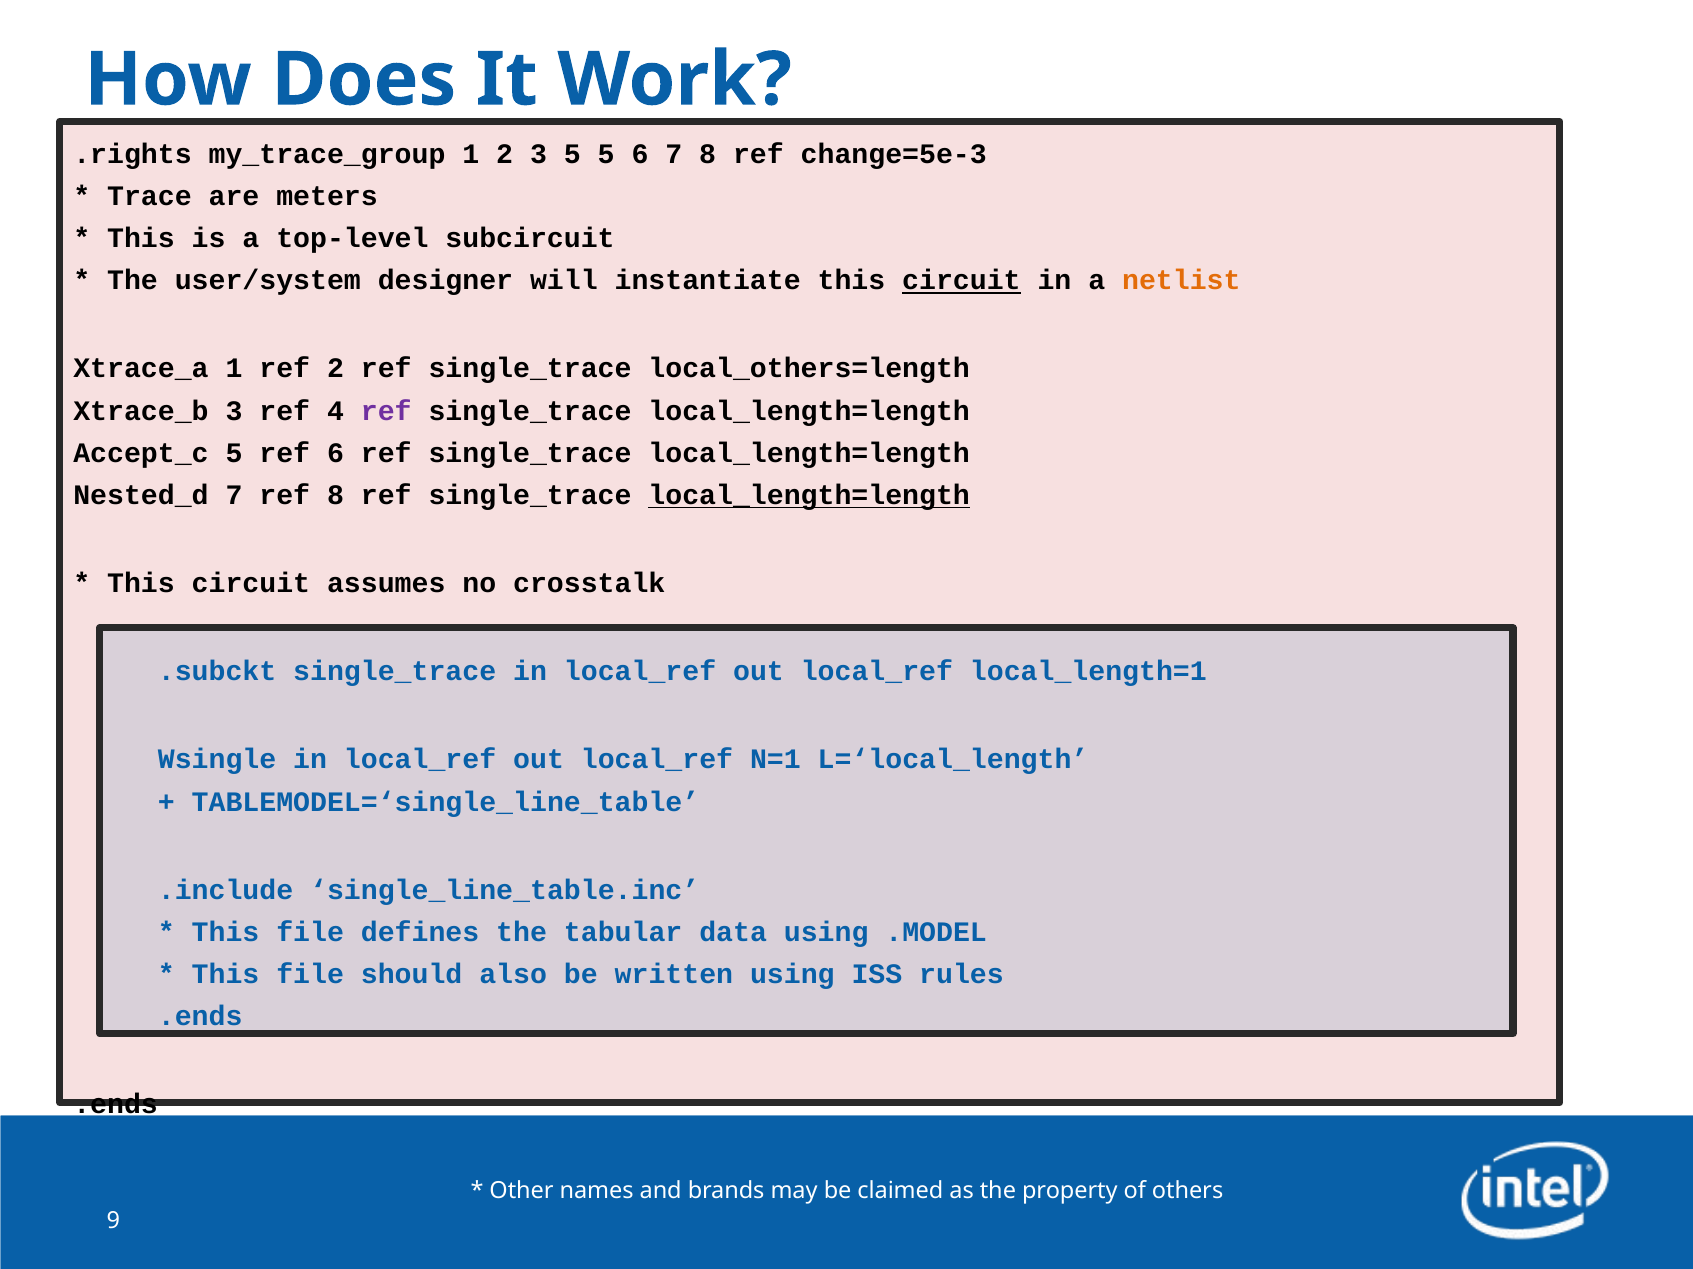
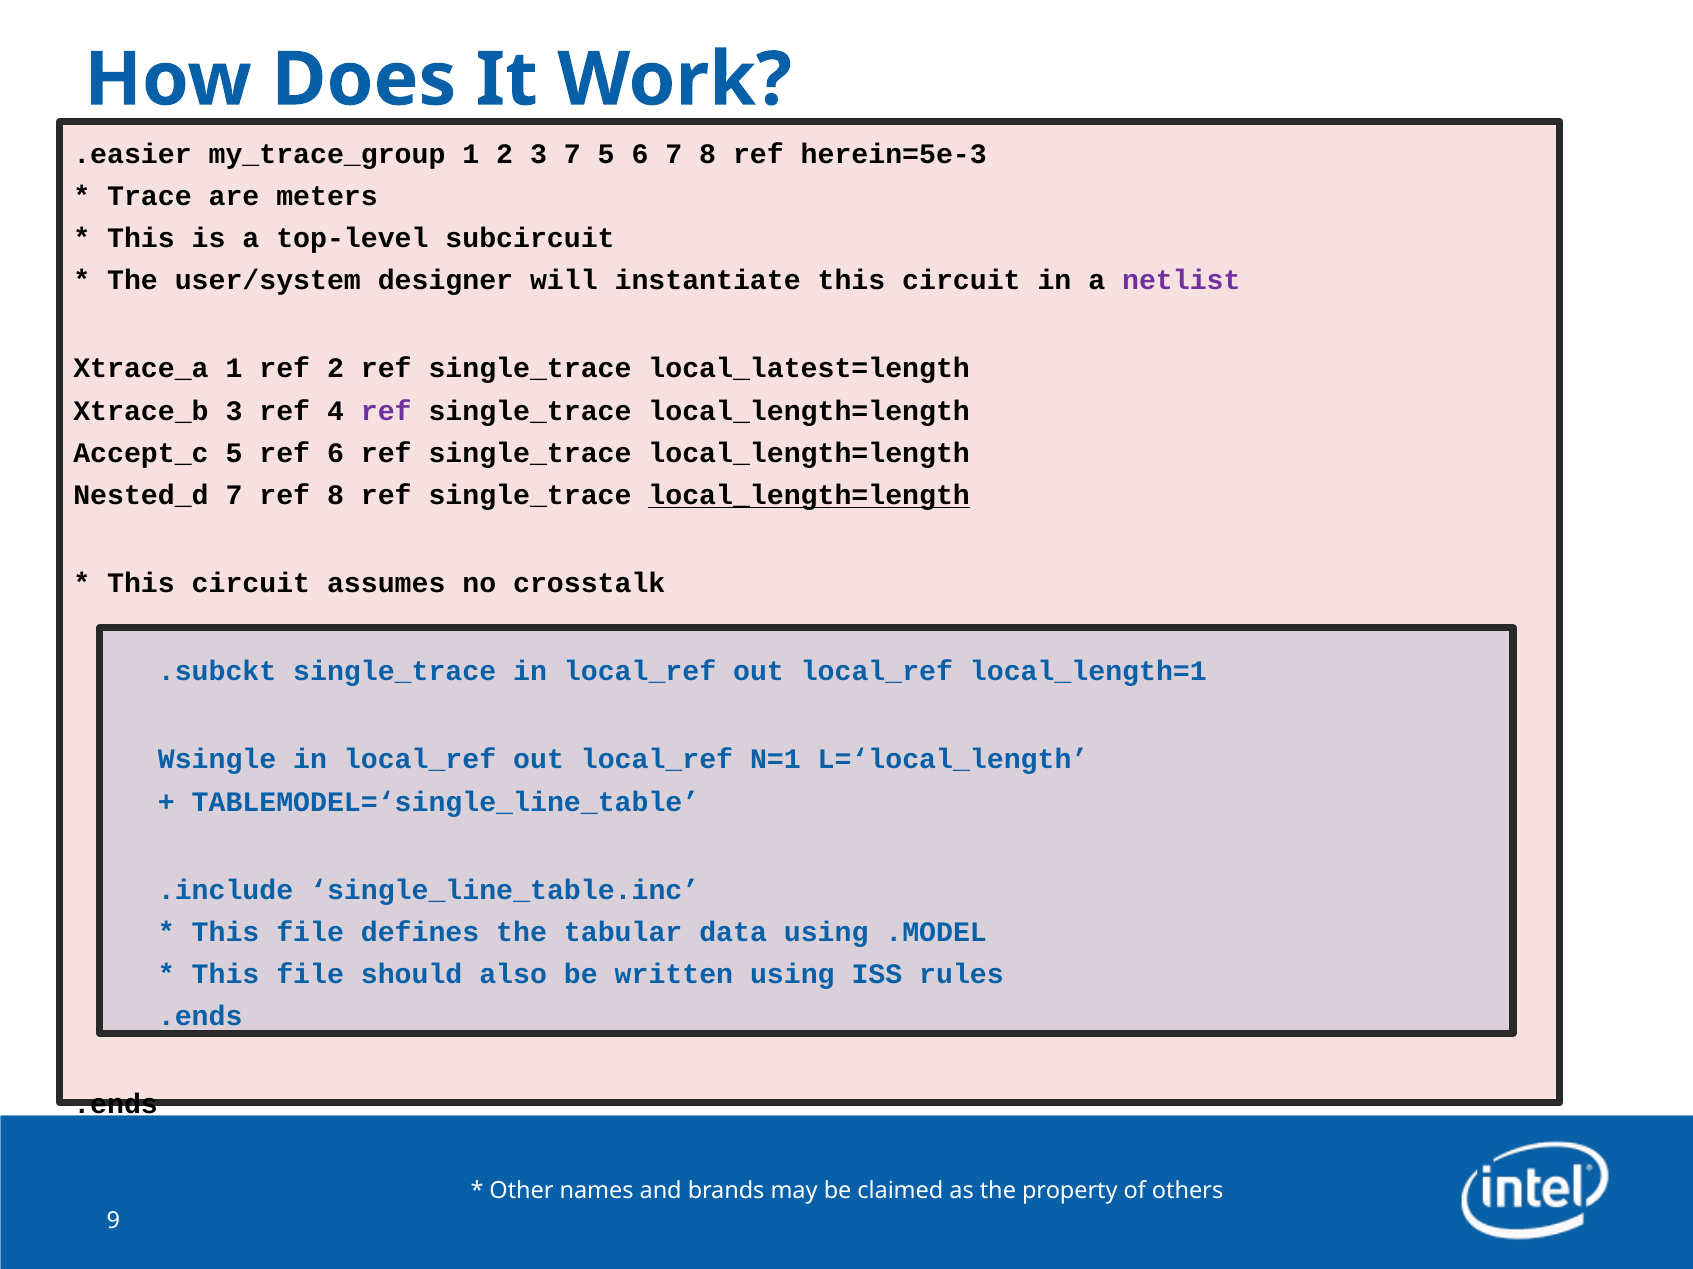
.rights: .rights -> .easier (132, 154)
3 5: 5 -> 7 (572, 154)
change=5e-3: change=5e-3 -> herein=5e-3 (894, 154)
circuit underline: present -> none (961, 281)
netlist colour: orange -> purple (1181, 281)
local_others=length: local_others=length -> local_latest=length (809, 369)
